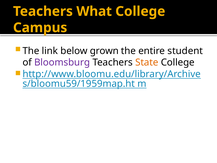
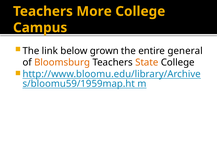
What: What -> More (94, 11)
student: student -> general (185, 51)
Bloomsburg colour: purple -> orange (62, 62)
